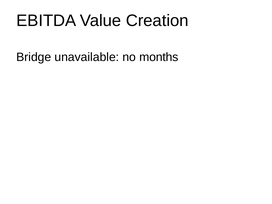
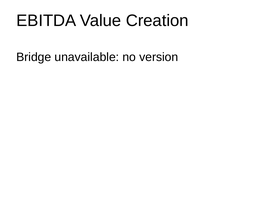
months: months -> version (159, 57)
